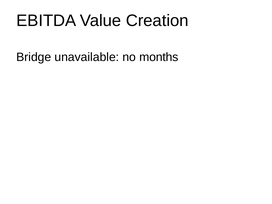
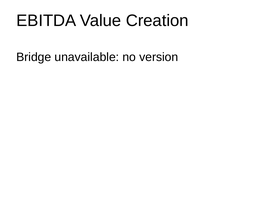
months: months -> version (159, 57)
